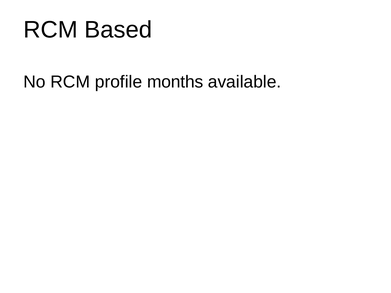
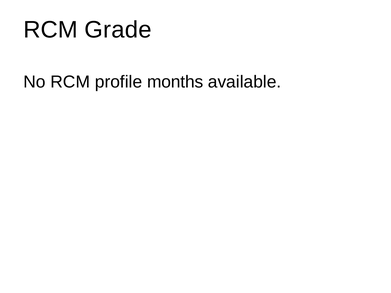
Based: Based -> Grade (118, 30)
